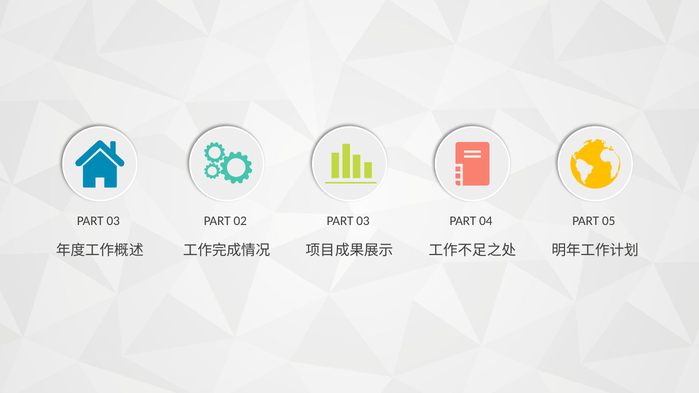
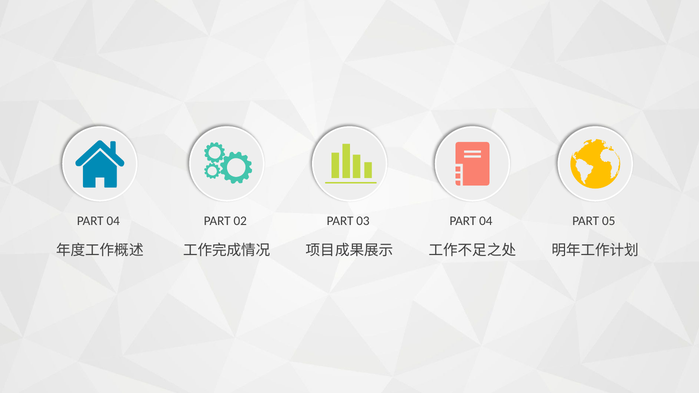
03: 03 -> 04 (113, 221)
